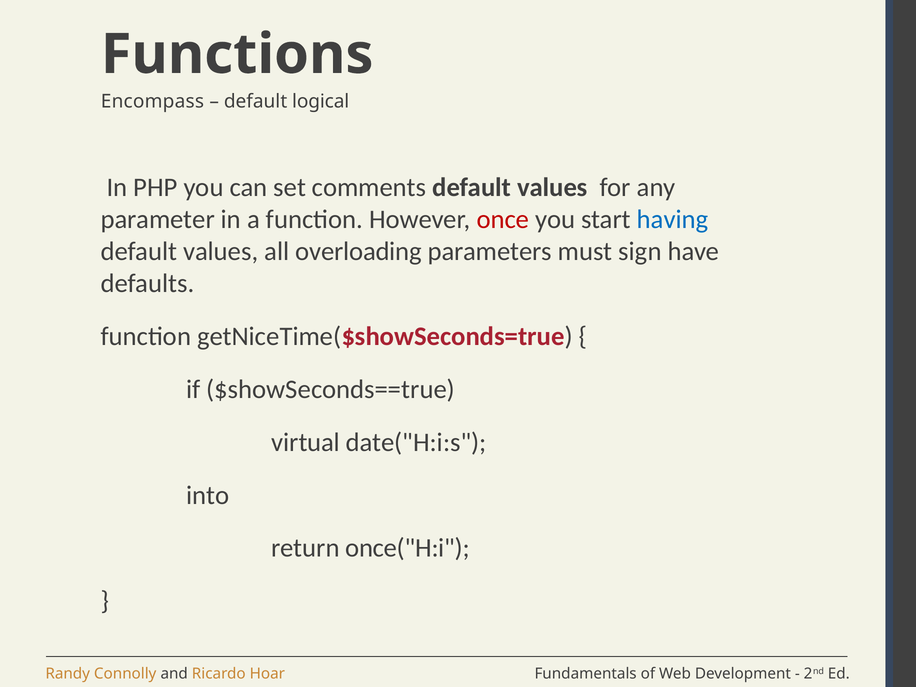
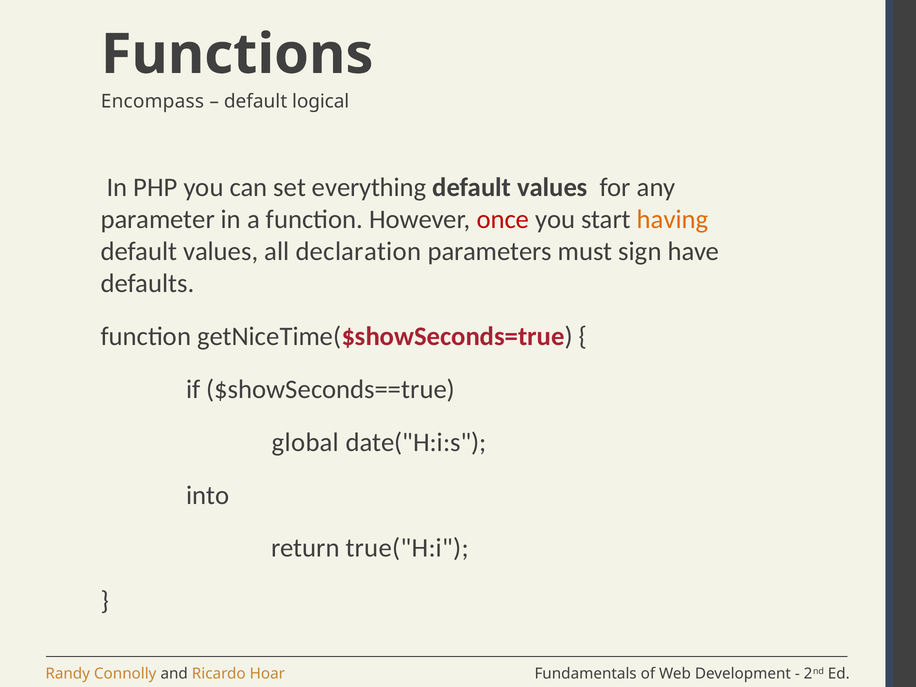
comments: comments -> everything (369, 187)
having colour: blue -> orange (673, 219)
overloading: overloading -> declaration (358, 252)
virtual: virtual -> global (306, 442)
once("H:i: once("H:i -> true("H:i (407, 548)
